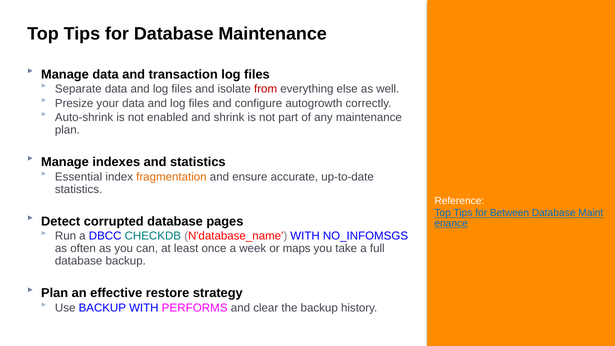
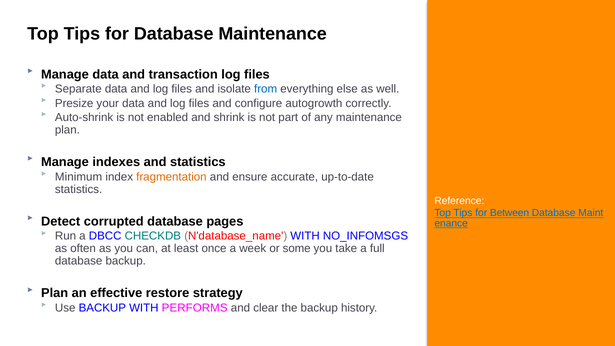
from colour: red -> blue (266, 89)
Essential: Essential -> Minimum (79, 177)
maps: maps -> some (297, 249)
